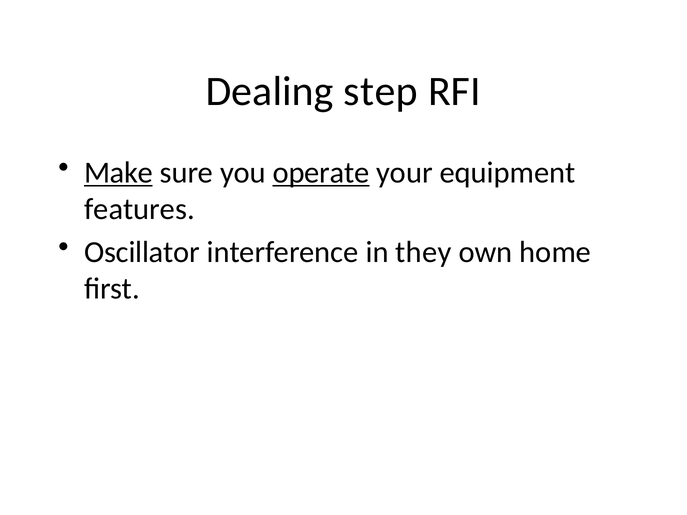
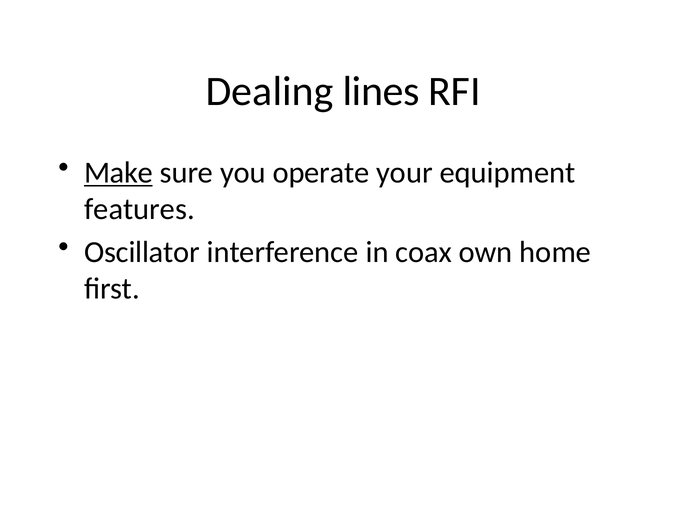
step: step -> lines (381, 92)
operate underline: present -> none (321, 173)
they: they -> coax (424, 252)
